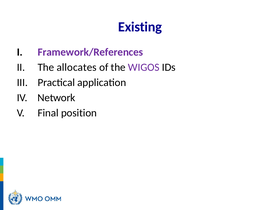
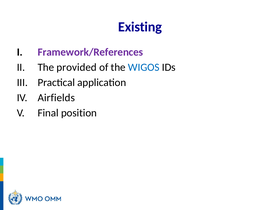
allocates: allocates -> provided (77, 67)
WIGOS colour: purple -> blue (144, 67)
Network: Network -> Airfields (56, 98)
